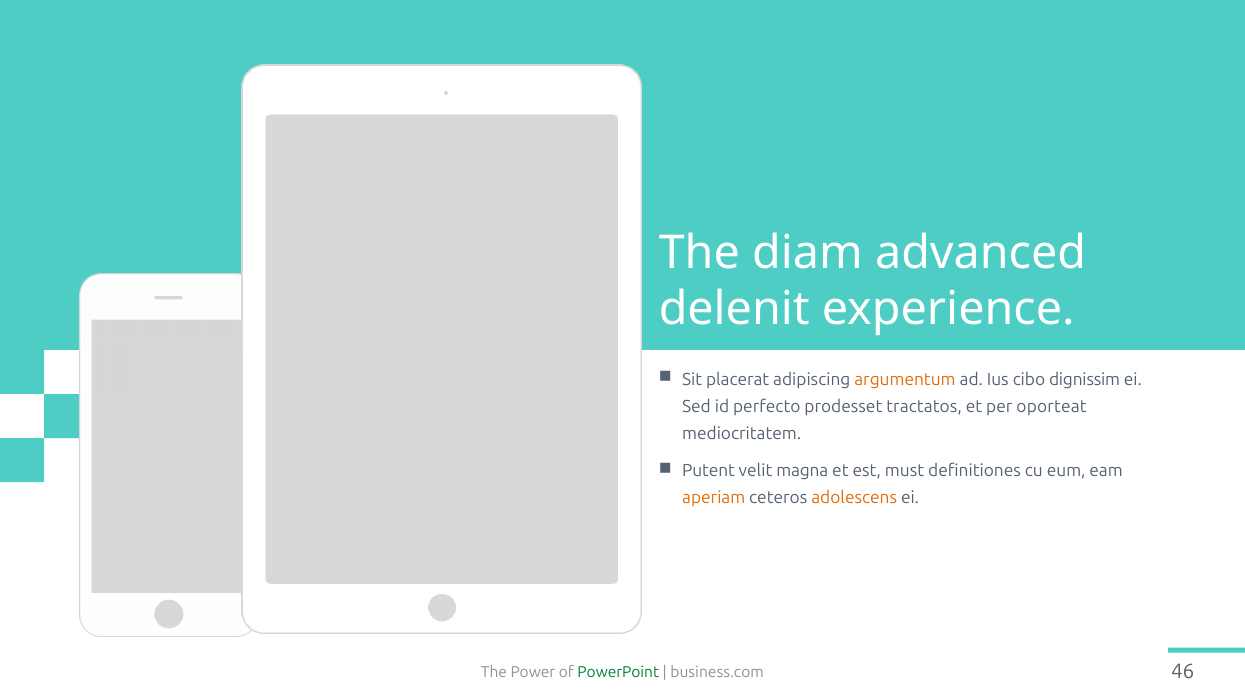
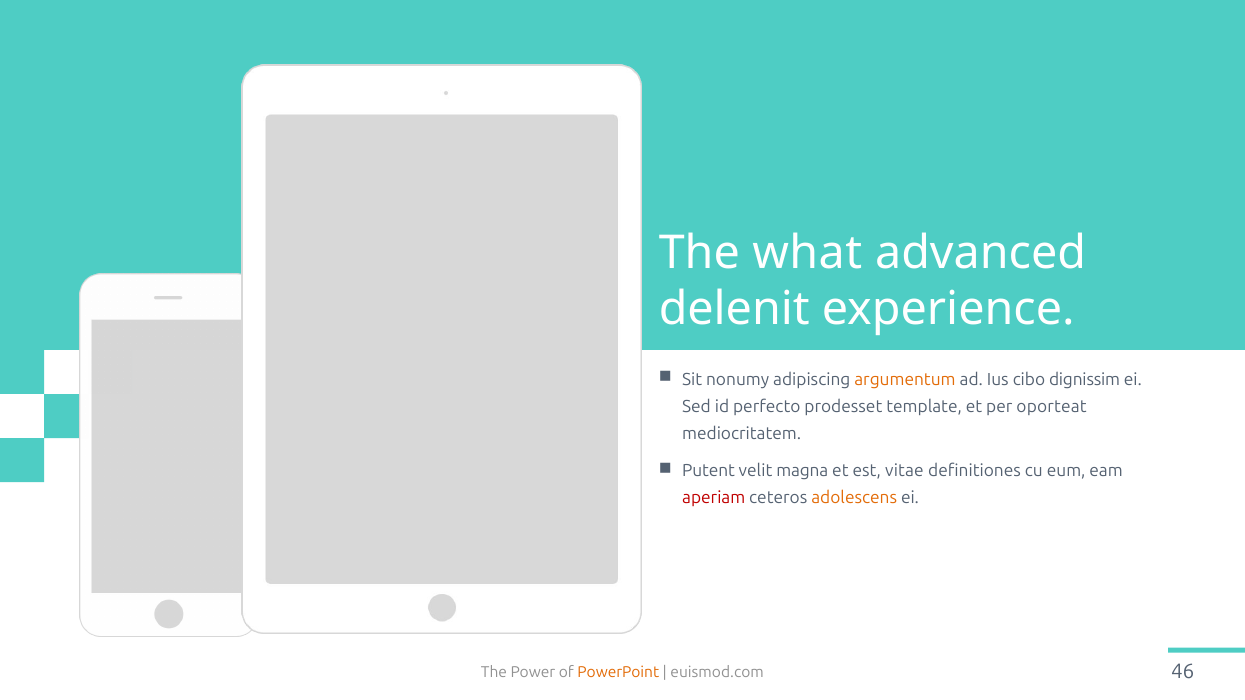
diam: diam -> what (807, 253)
placerat: placerat -> nonumy (738, 380)
tractatos: tractatos -> template (924, 407)
must: must -> vitae (904, 471)
aperiam colour: orange -> red (714, 498)
PowerPoint colour: green -> orange (618, 672)
business.com: business.com -> euismod.com (717, 672)
